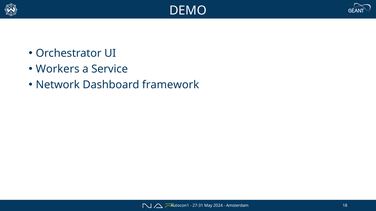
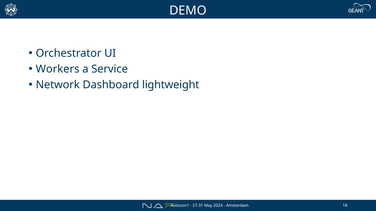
framework: framework -> lightweight (171, 85)
